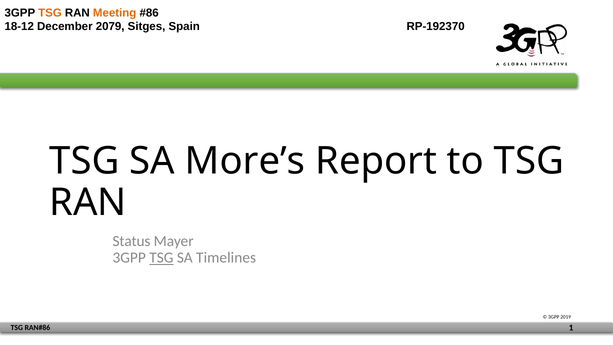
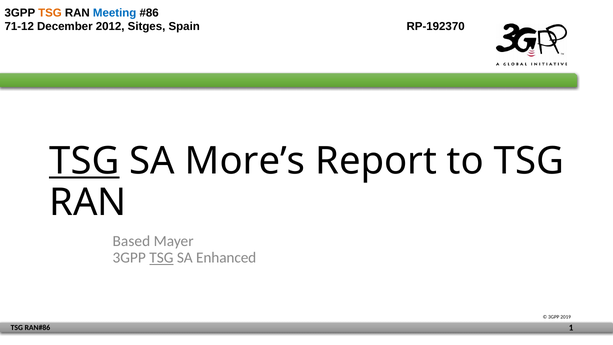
Meeting colour: orange -> blue (115, 13)
18-12: 18-12 -> 71-12 (19, 27)
2079: 2079 -> 2012 (110, 27)
TSG underline: none -> present (84, 161)
Status: Status -> Based (131, 241)
Timelines: Timelines -> Enhanced (226, 258)
